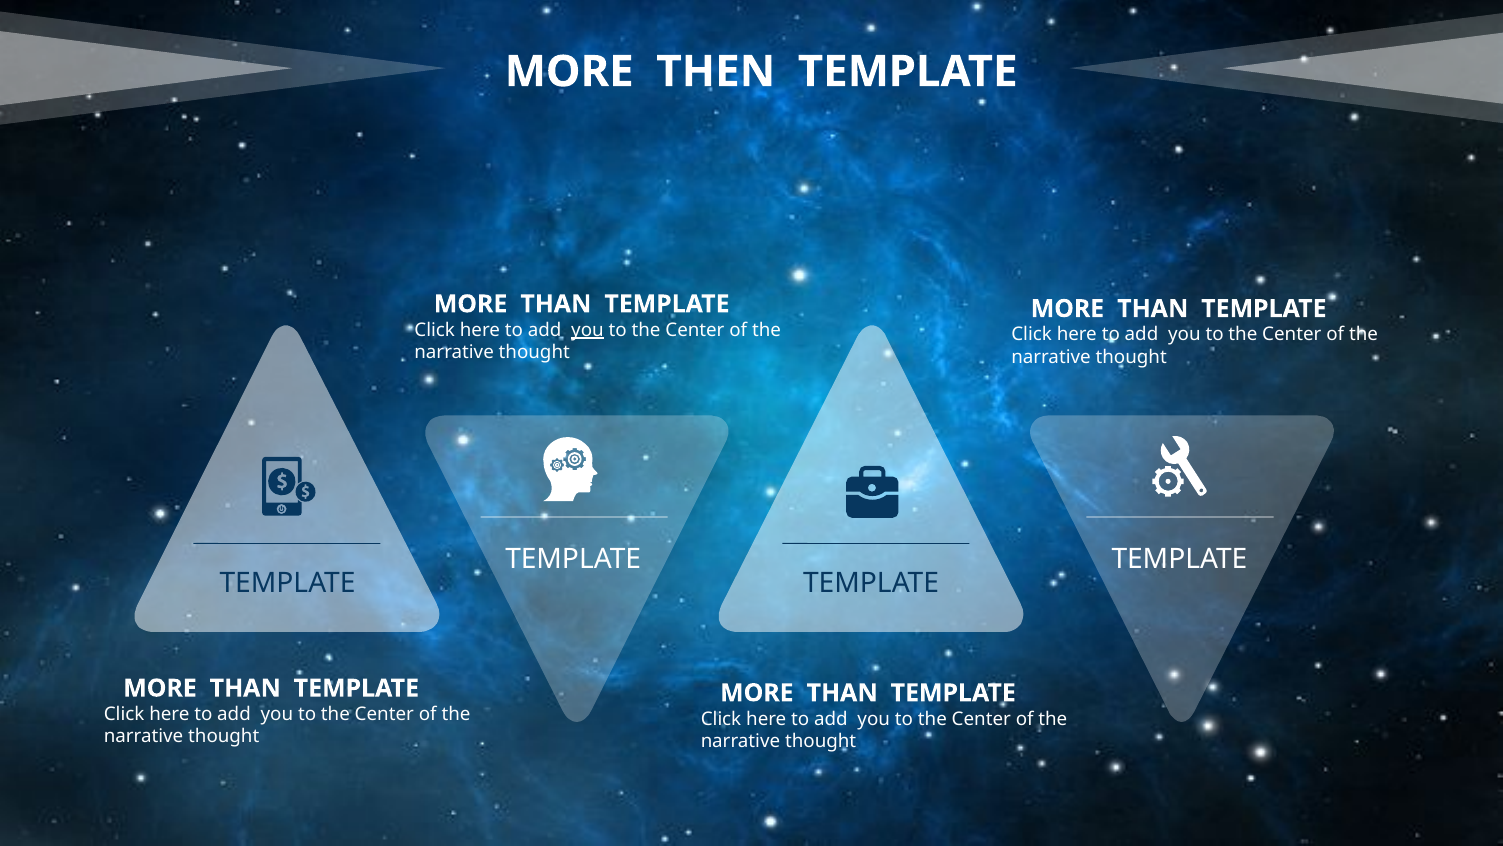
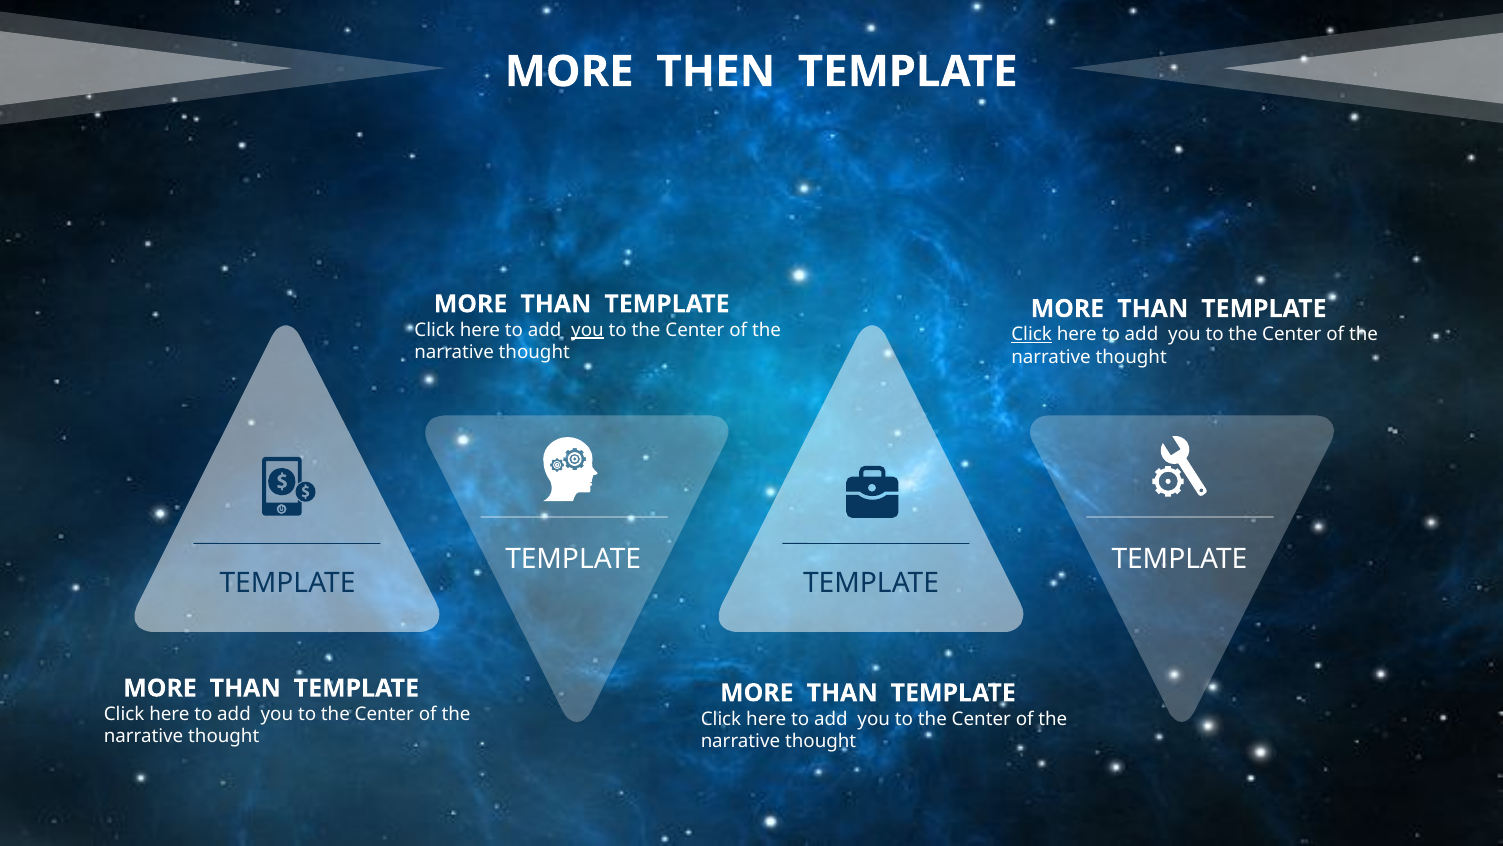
Click underline: none -> present (1032, 334)
